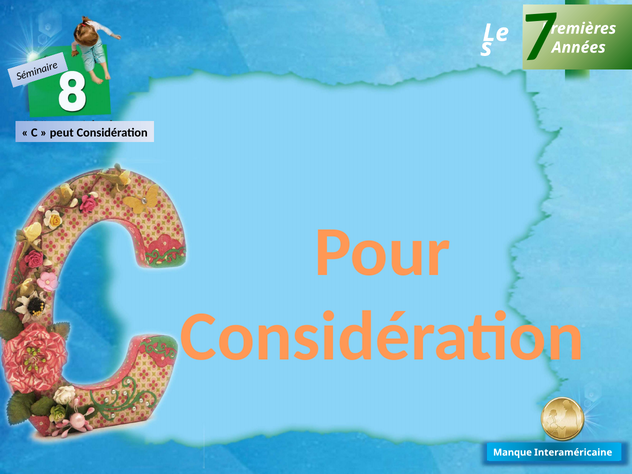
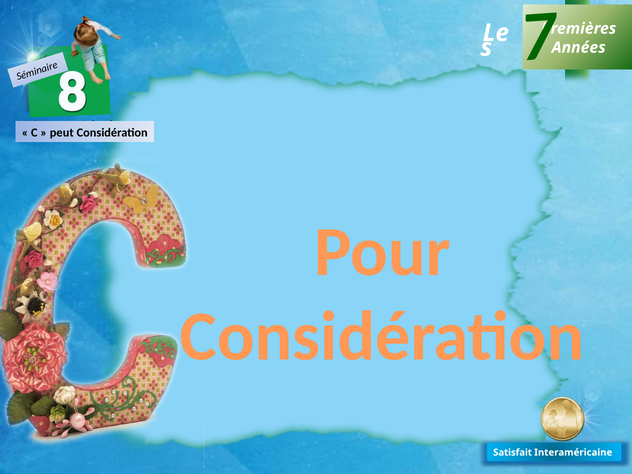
Manque: Manque -> Satisfait (513, 452)
